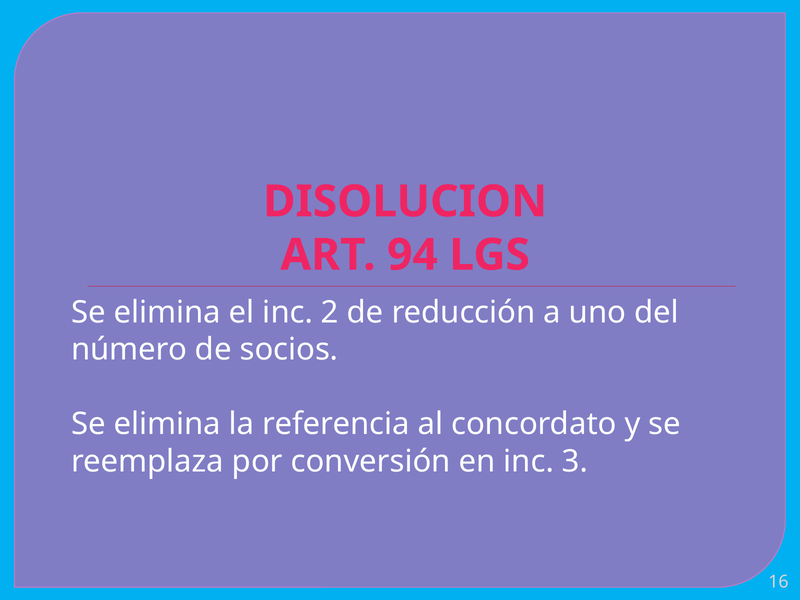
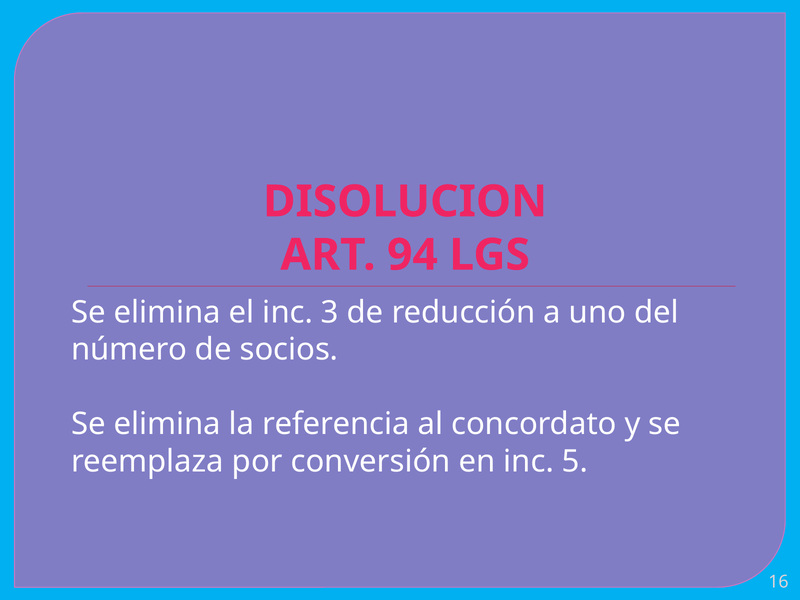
2: 2 -> 3 (330, 312)
3: 3 -> 5 (575, 461)
